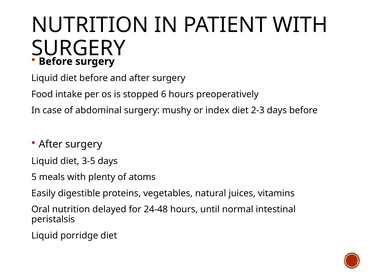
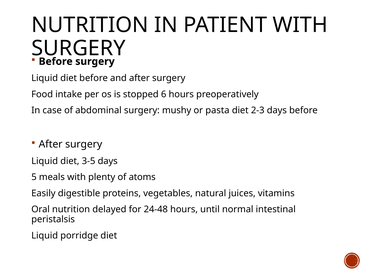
index: index -> pasta (217, 110)
